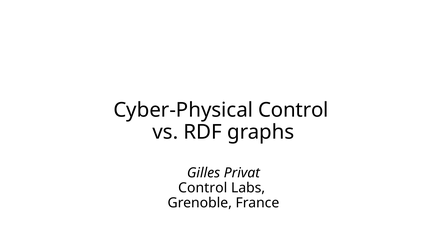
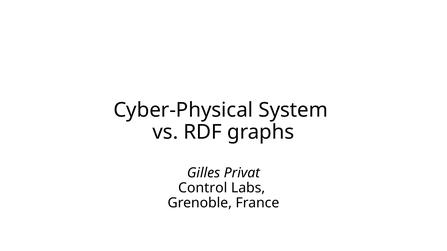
Cyber-Physical Control: Control -> System (293, 110)
